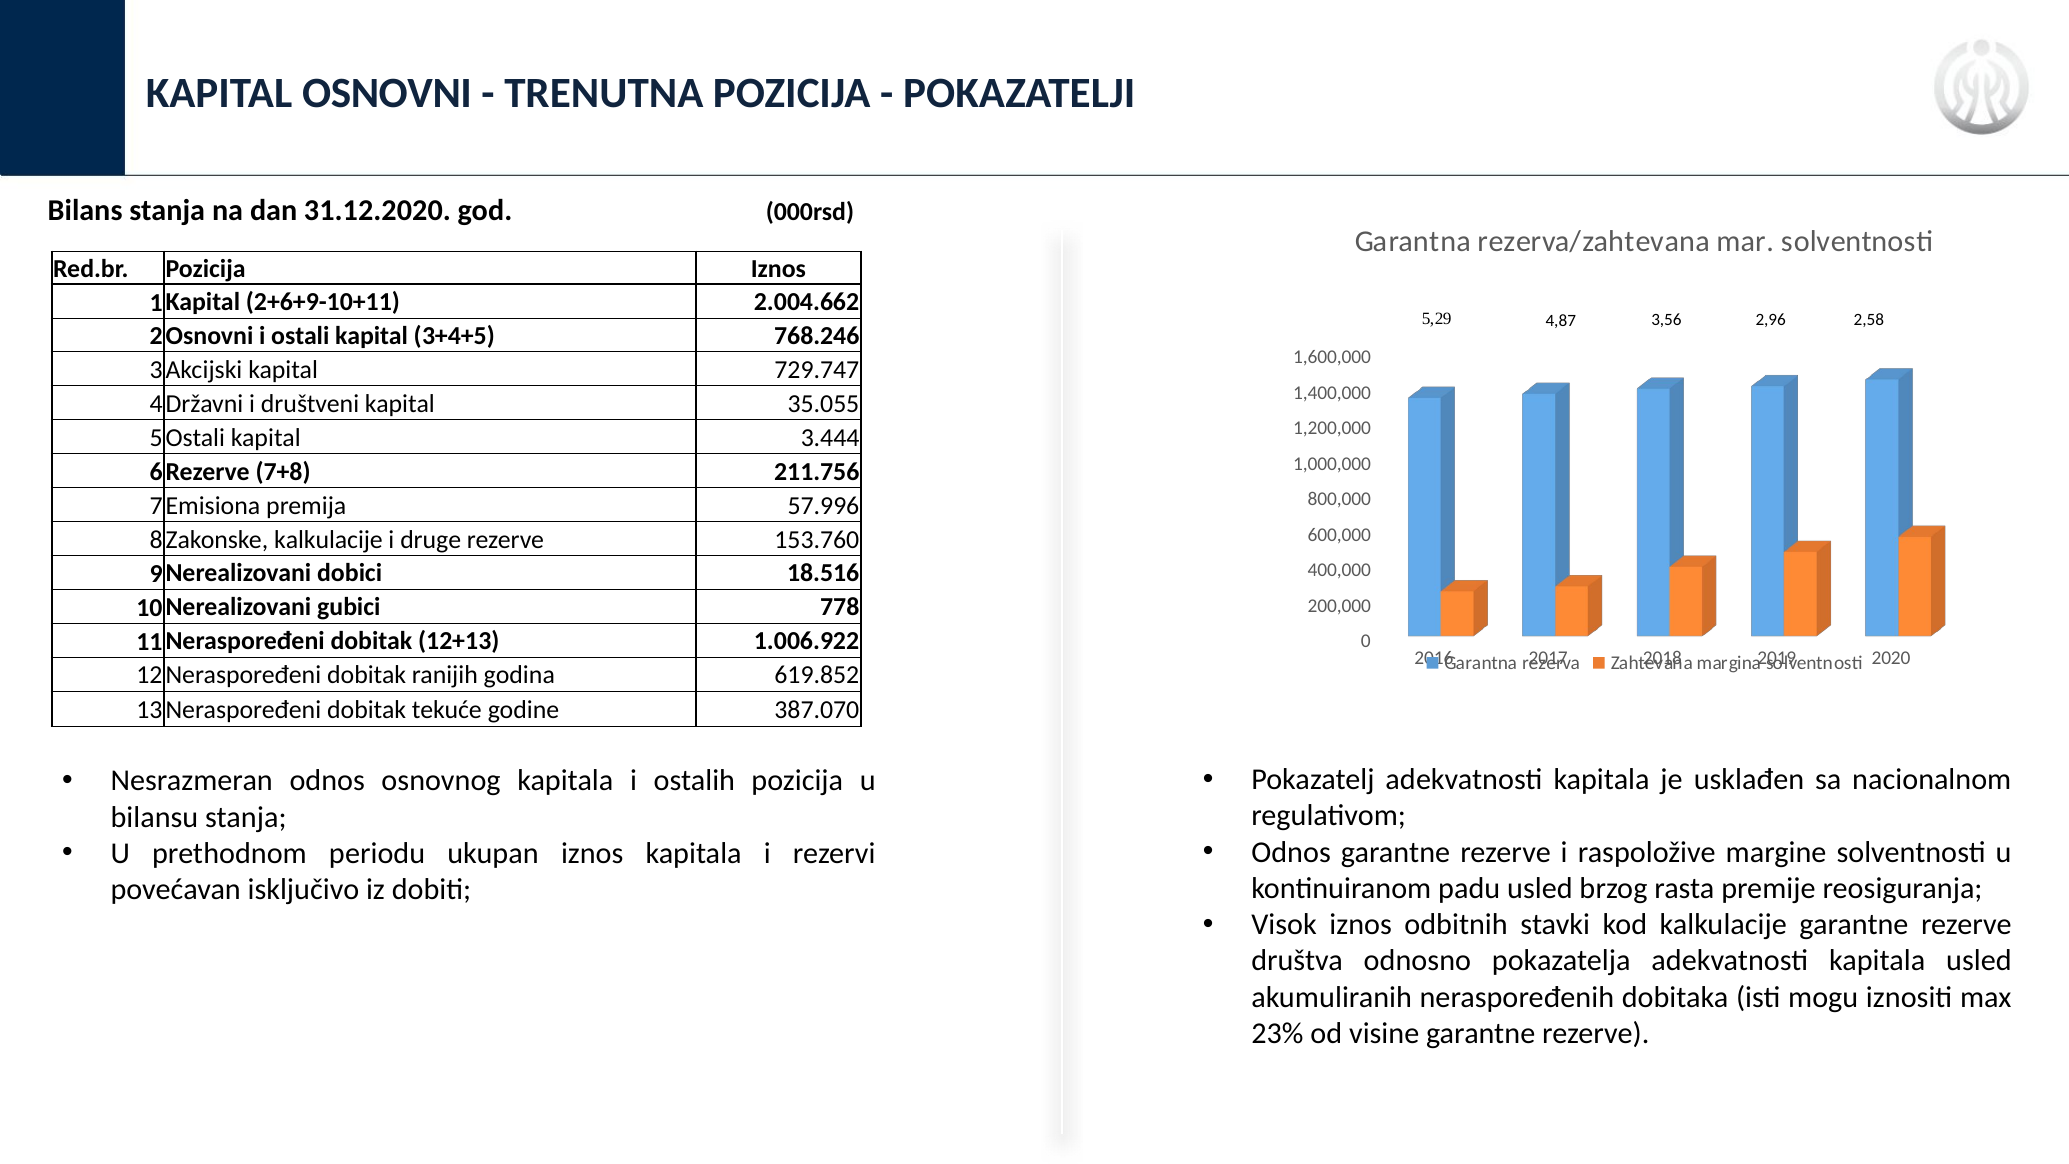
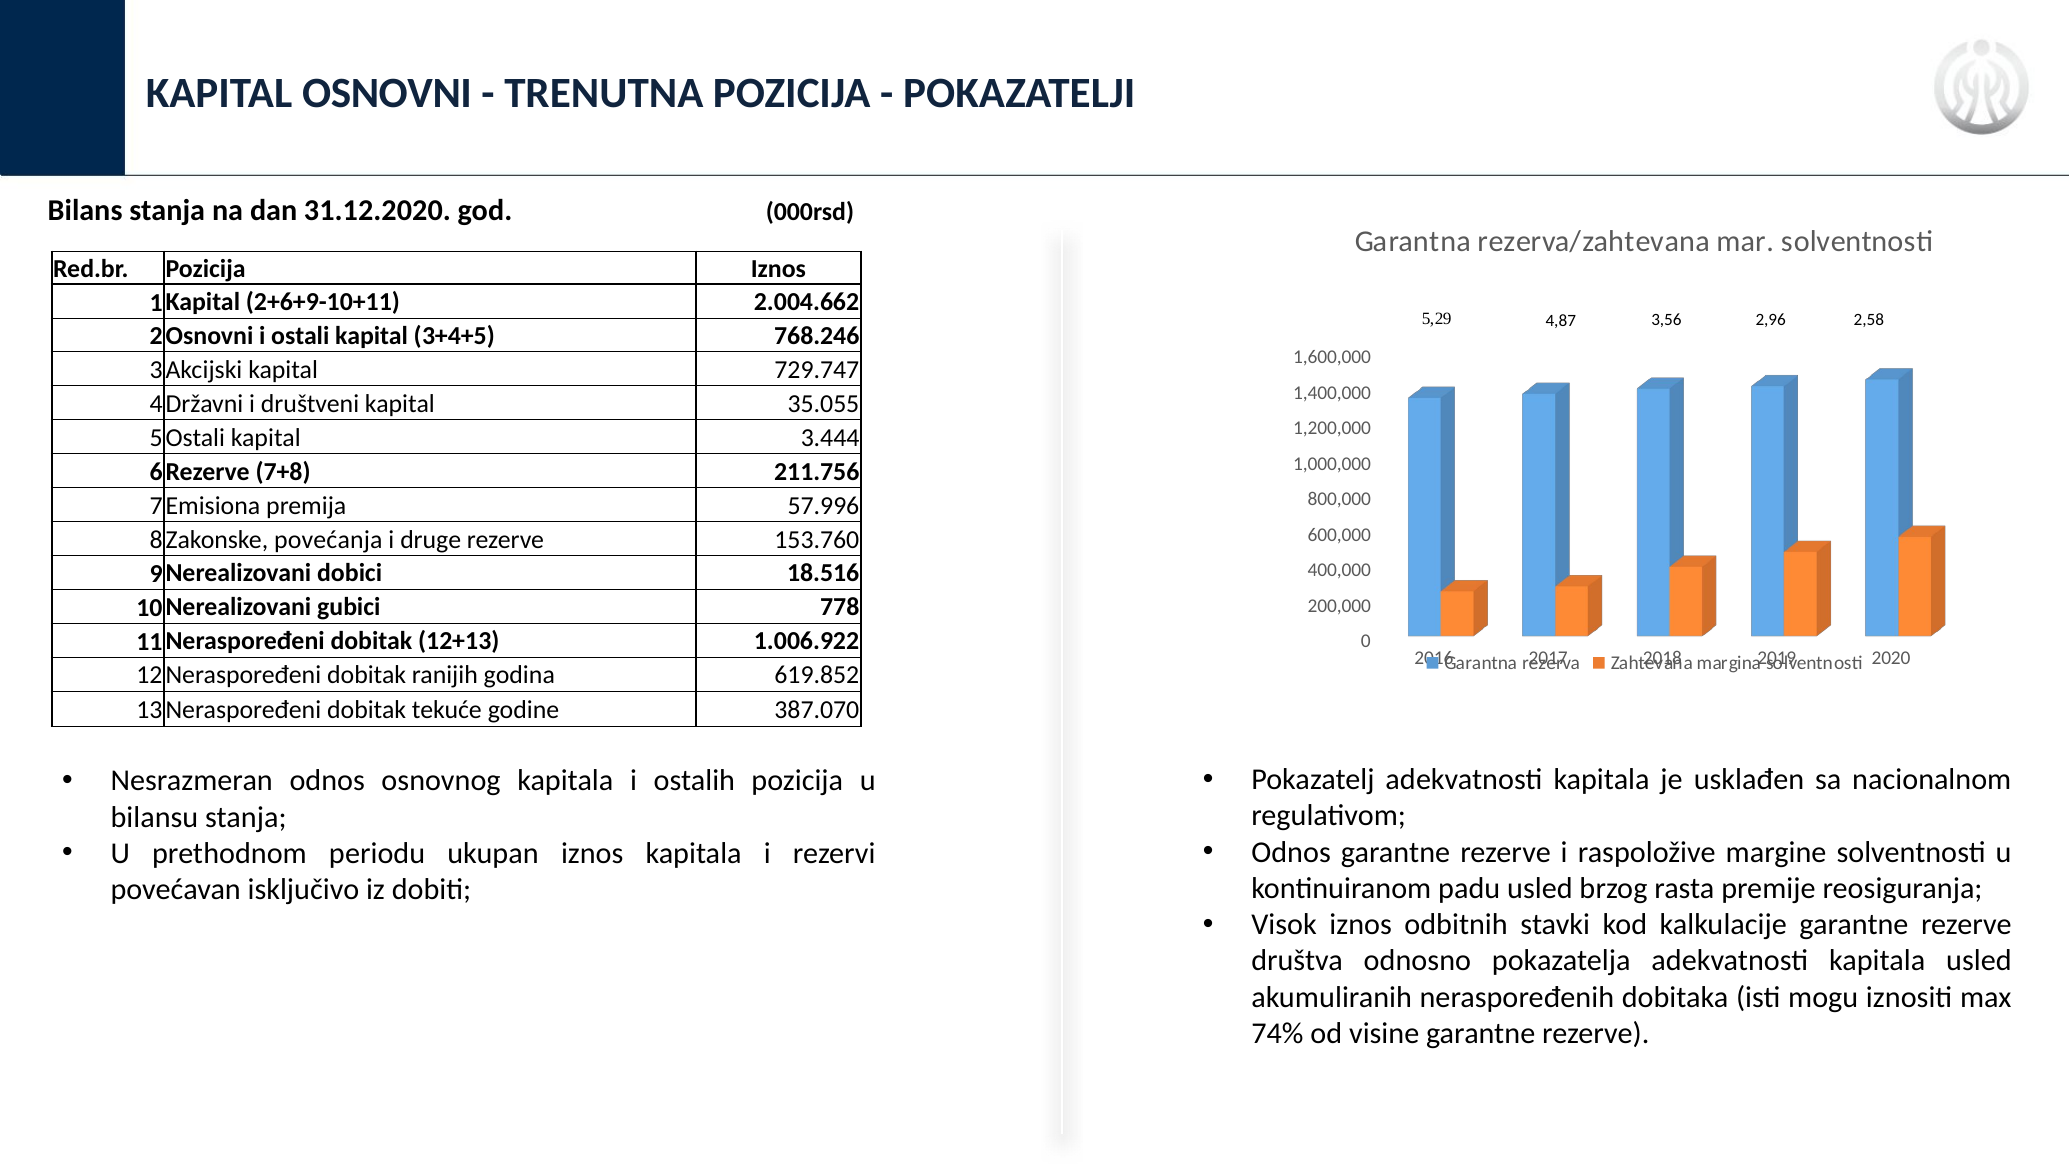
kalkulacije: kalkulacije -> povećanja (328, 539)
23%: 23% -> 74% (1277, 1033)
